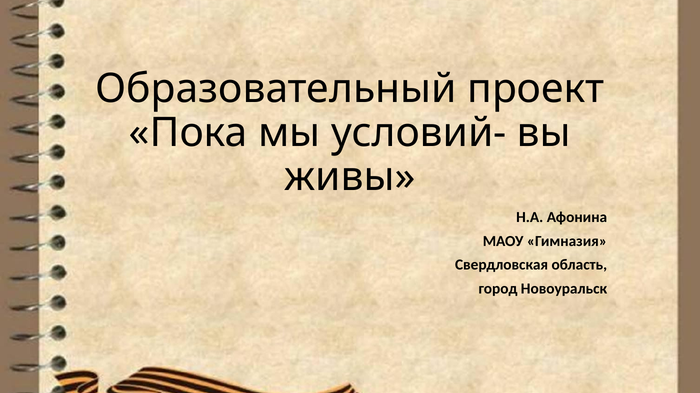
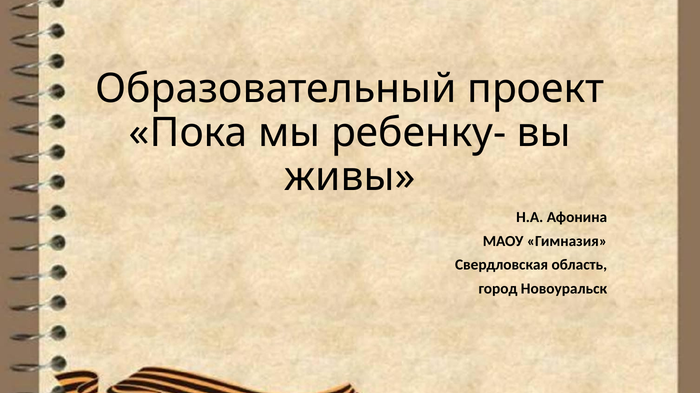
условий-: условий- -> ребенку- (419, 133)
